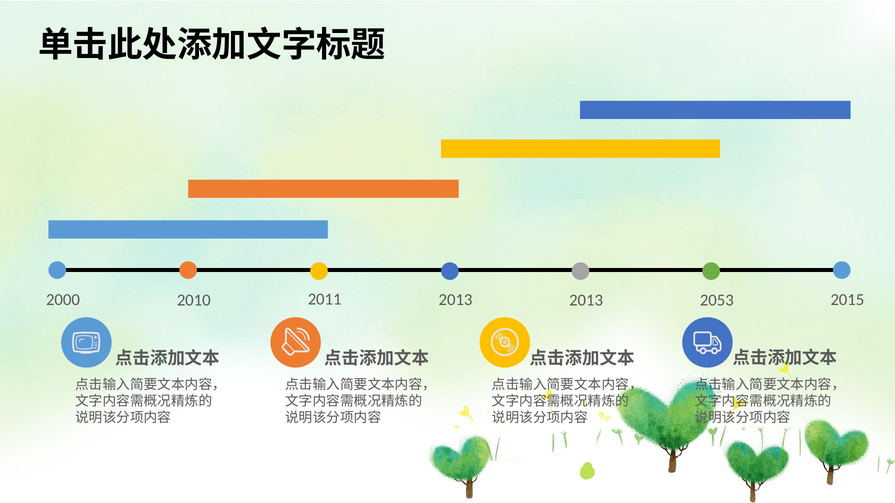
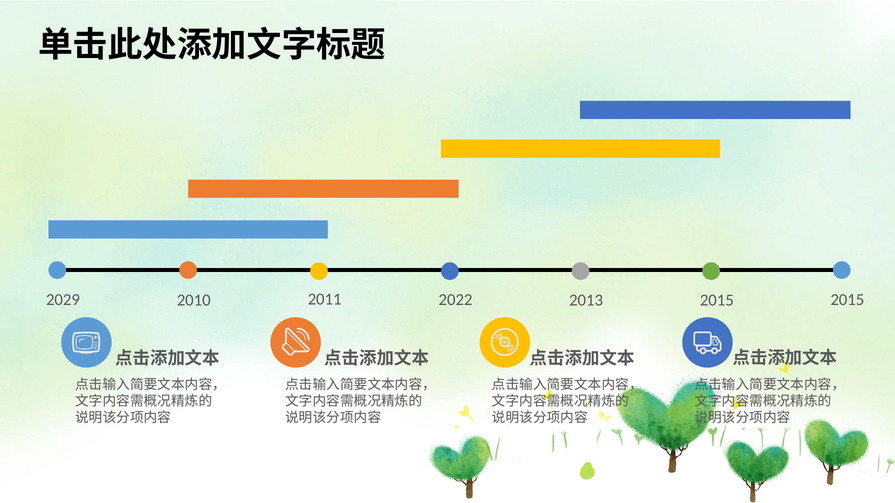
2000: 2000 -> 2029 (63, 300)
2013: 2013 -> 2022 (456, 300)
2053: 2053 -> 2015 (717, 300)
